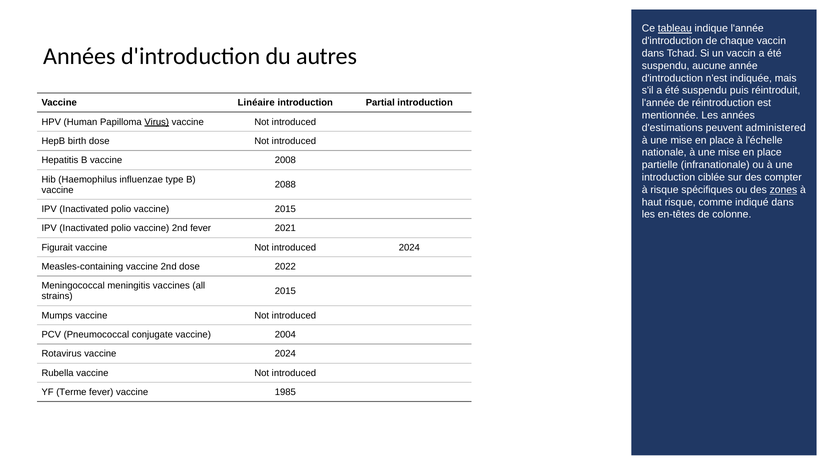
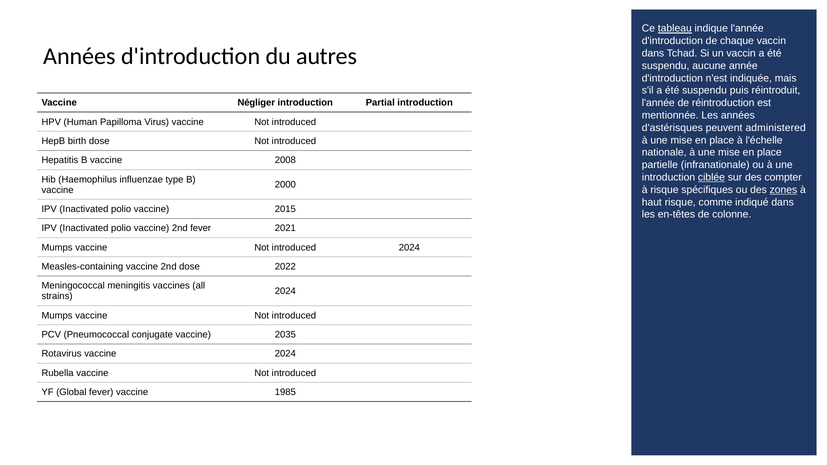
Linéaire: Linéaire -> Négliger (256, 103)
Virus underline: present -> none (157, 122)
d'estimations: d'estimations -> d'astérisques (672, 128)
ciblée underline: none -> present (711, 177)
2088: 2088 -> 2000 (285, 185)
Figurait: Figurait -> Mumps (57, 248)
2015: 2015 -> 2024 (285, 291)
2004: 2004 -> 2035 (285, 335)
Terme: Terme -> Global (71, 392)
